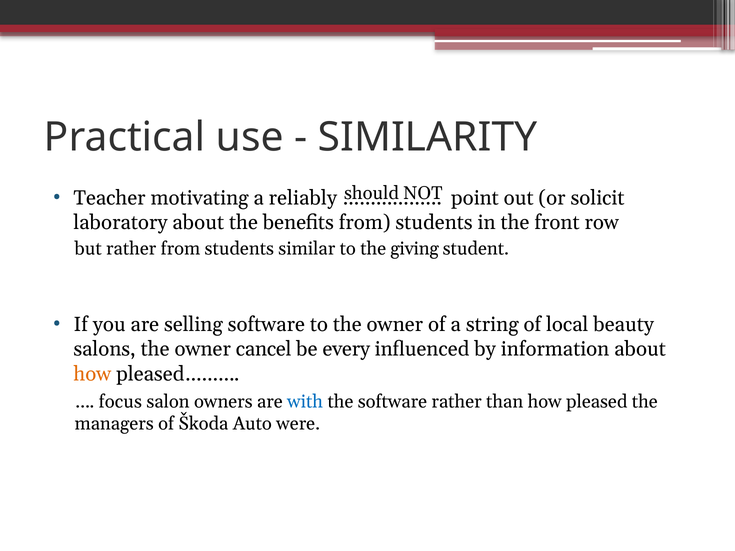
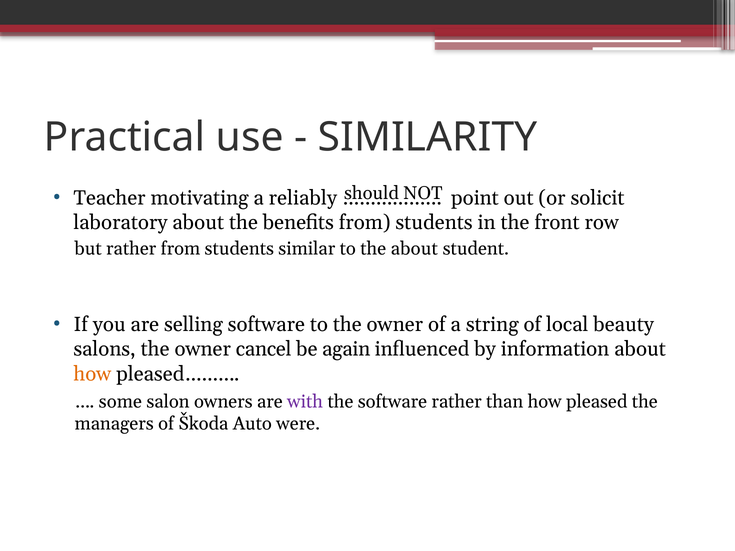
the giving: giving -> about (414, 249)
every: every -> again (346, 349)
focus: focus -> some (120, 402)
with colour: blue -> purple (305, 402)
